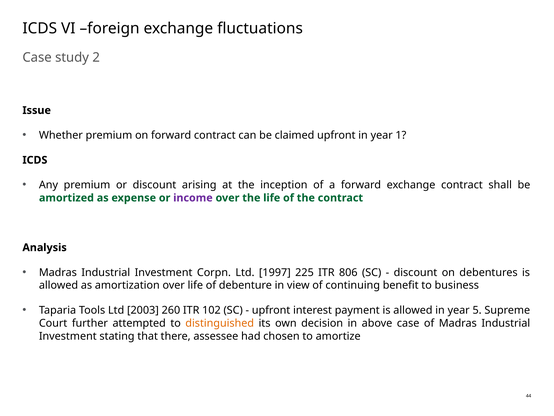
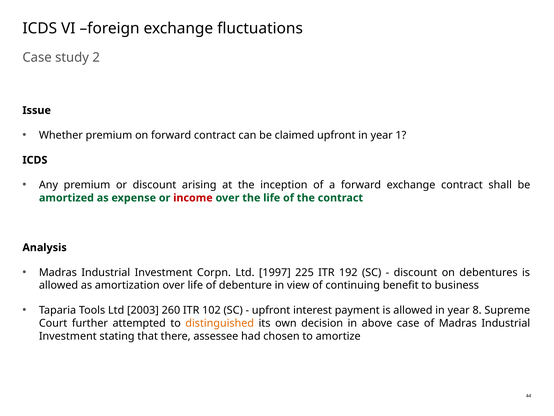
income colour: purple -> red (193, 198)
806: 806 -> 192 (348, 272)
5: 5 -> 8 (477, 310)
